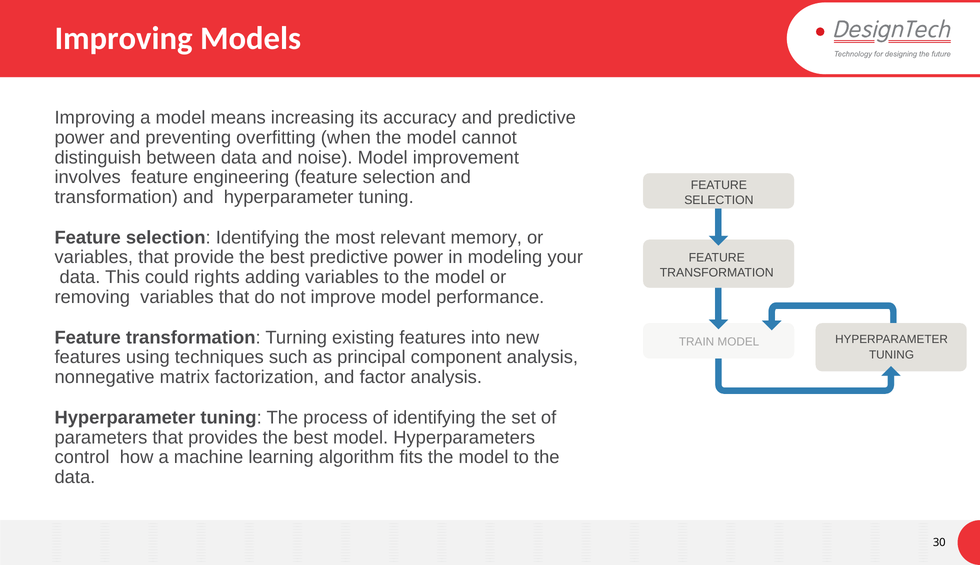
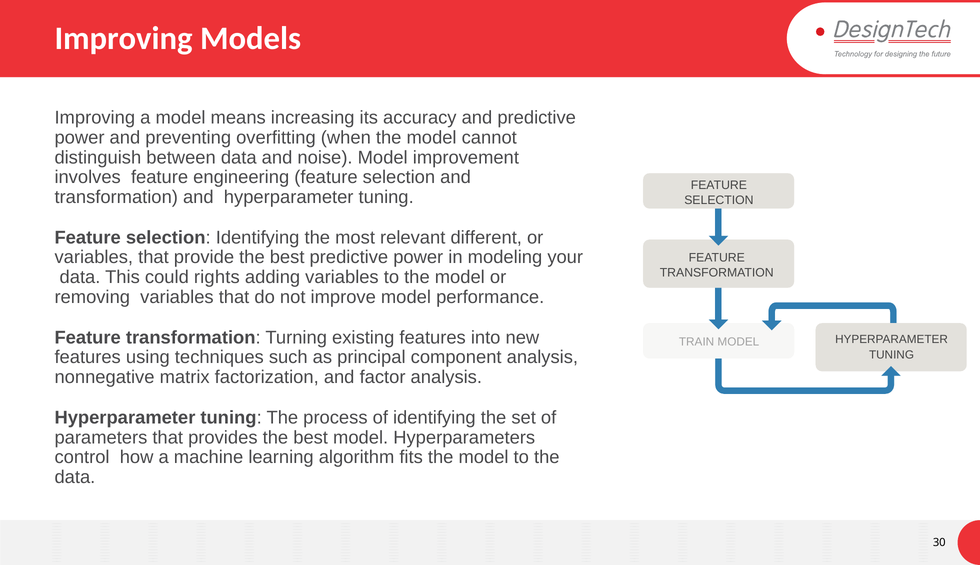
memory: memory -> different (486, 237)
